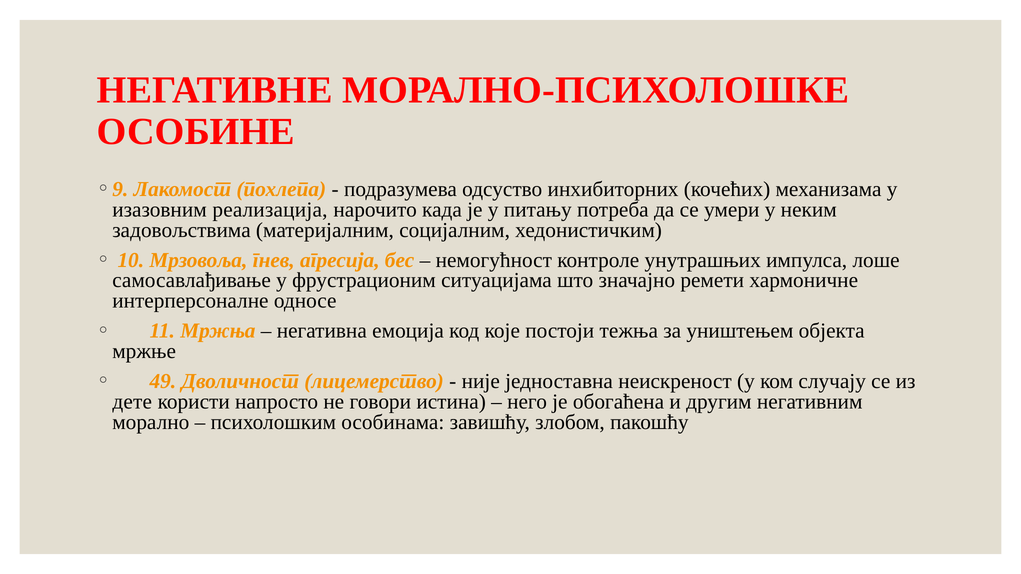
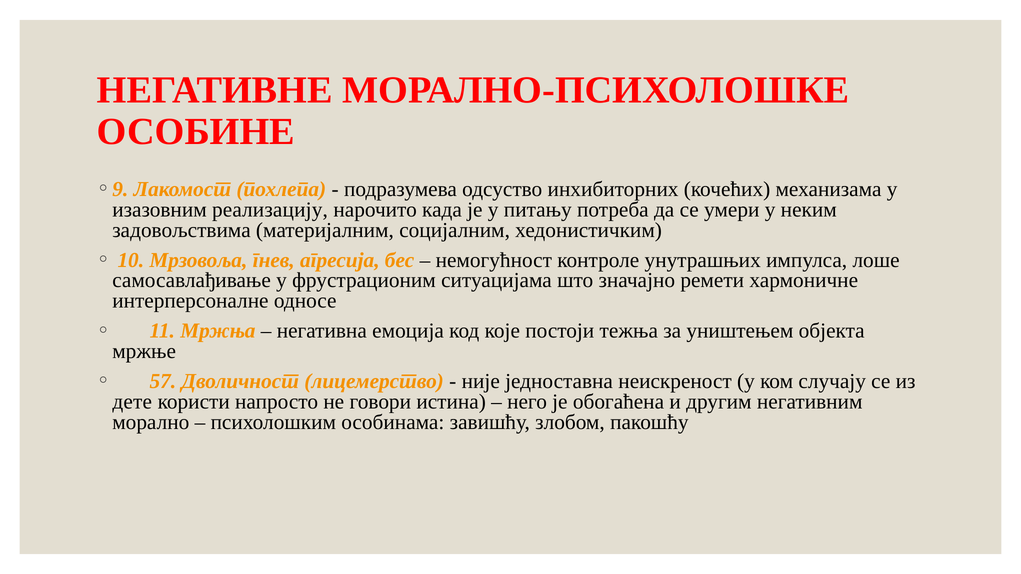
реализација: реализација -> реализацију (270, 210)
49: 49 -> 57 (163, 382)
